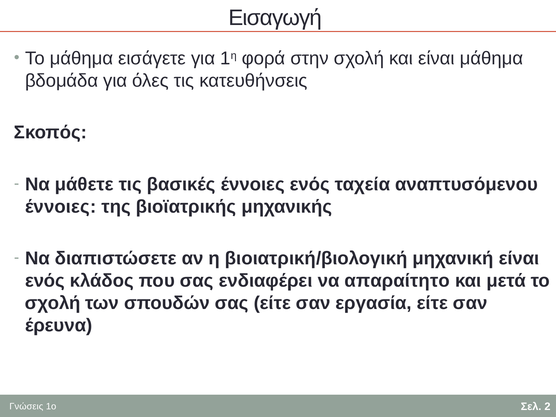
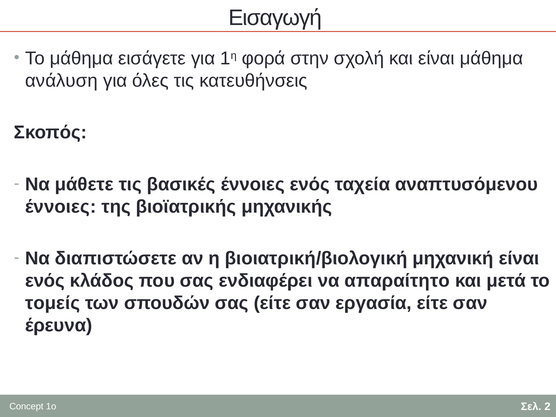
βδομάδα: βδομάδα -> ανάλυση (61, 81)
σχολή: σχολή -> τομείς (53, 303)
Γνώσεις: Γνώσεις -> Concept (26, 407)
